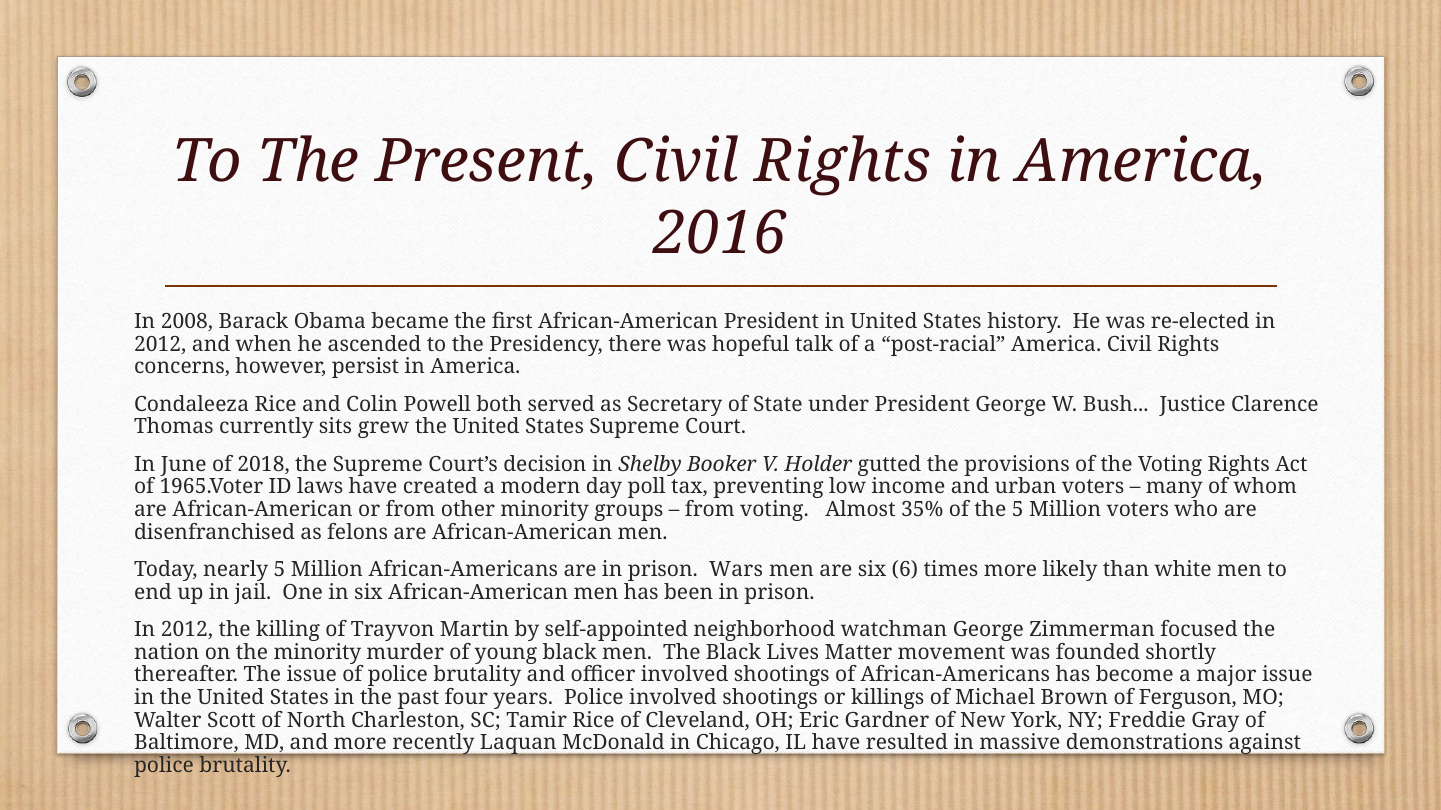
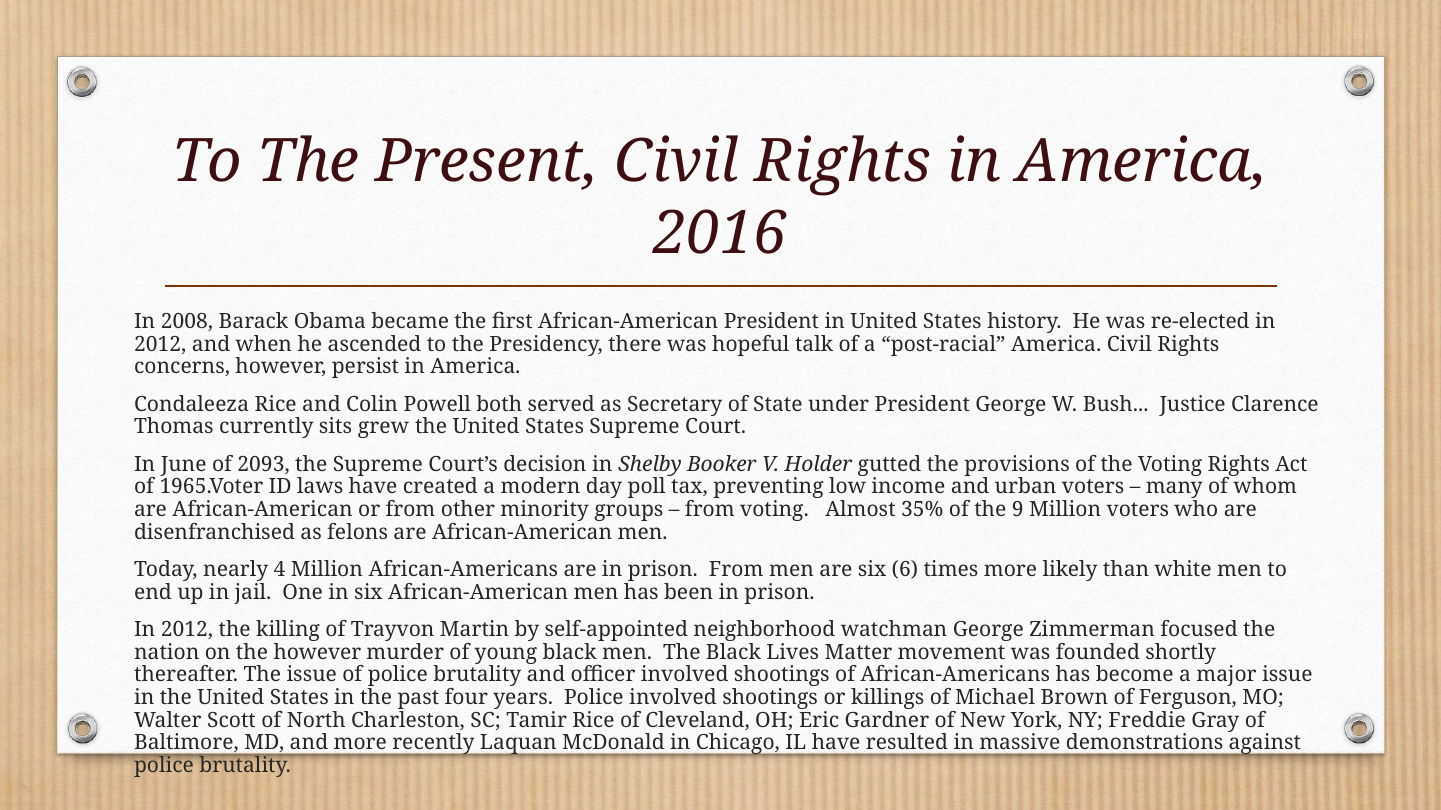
2018: 2018 -> 2093 (264, 464)
the 5: 5 -> 9 (1018, 510)
nearly 5: 5 -> 4 (280, 570)
prison Wars: Wars -> From (736, 570)
the minority: minority -> however (317, 653)
